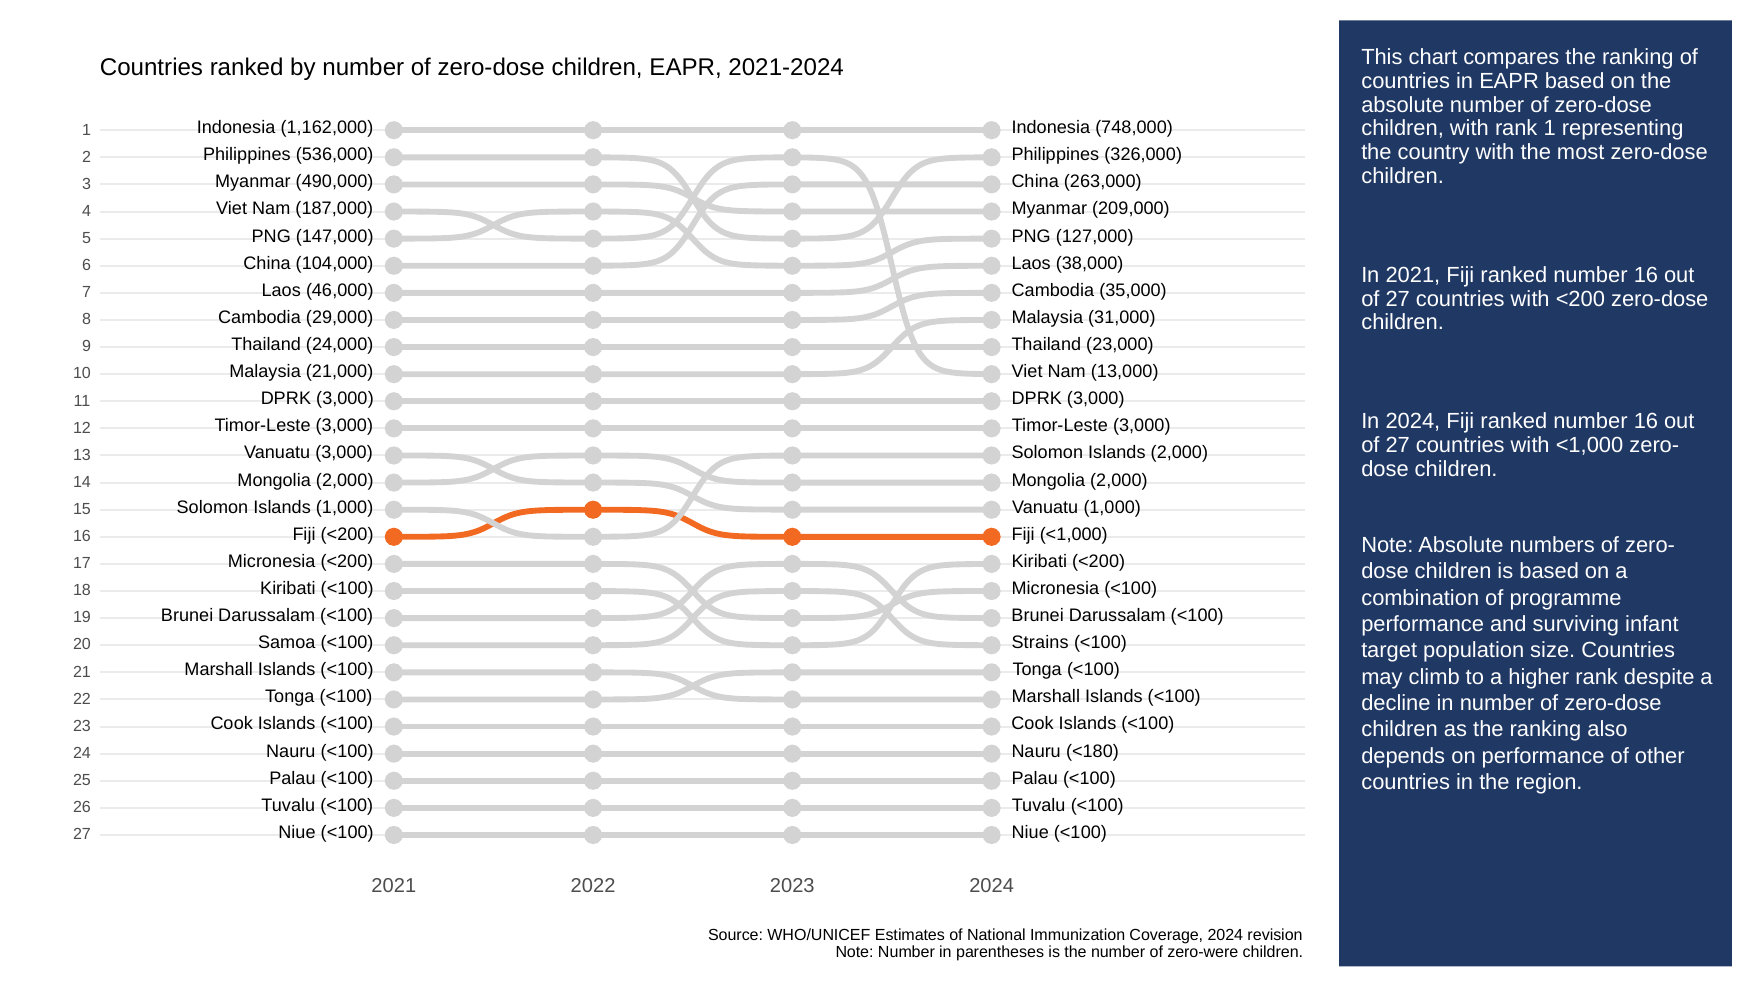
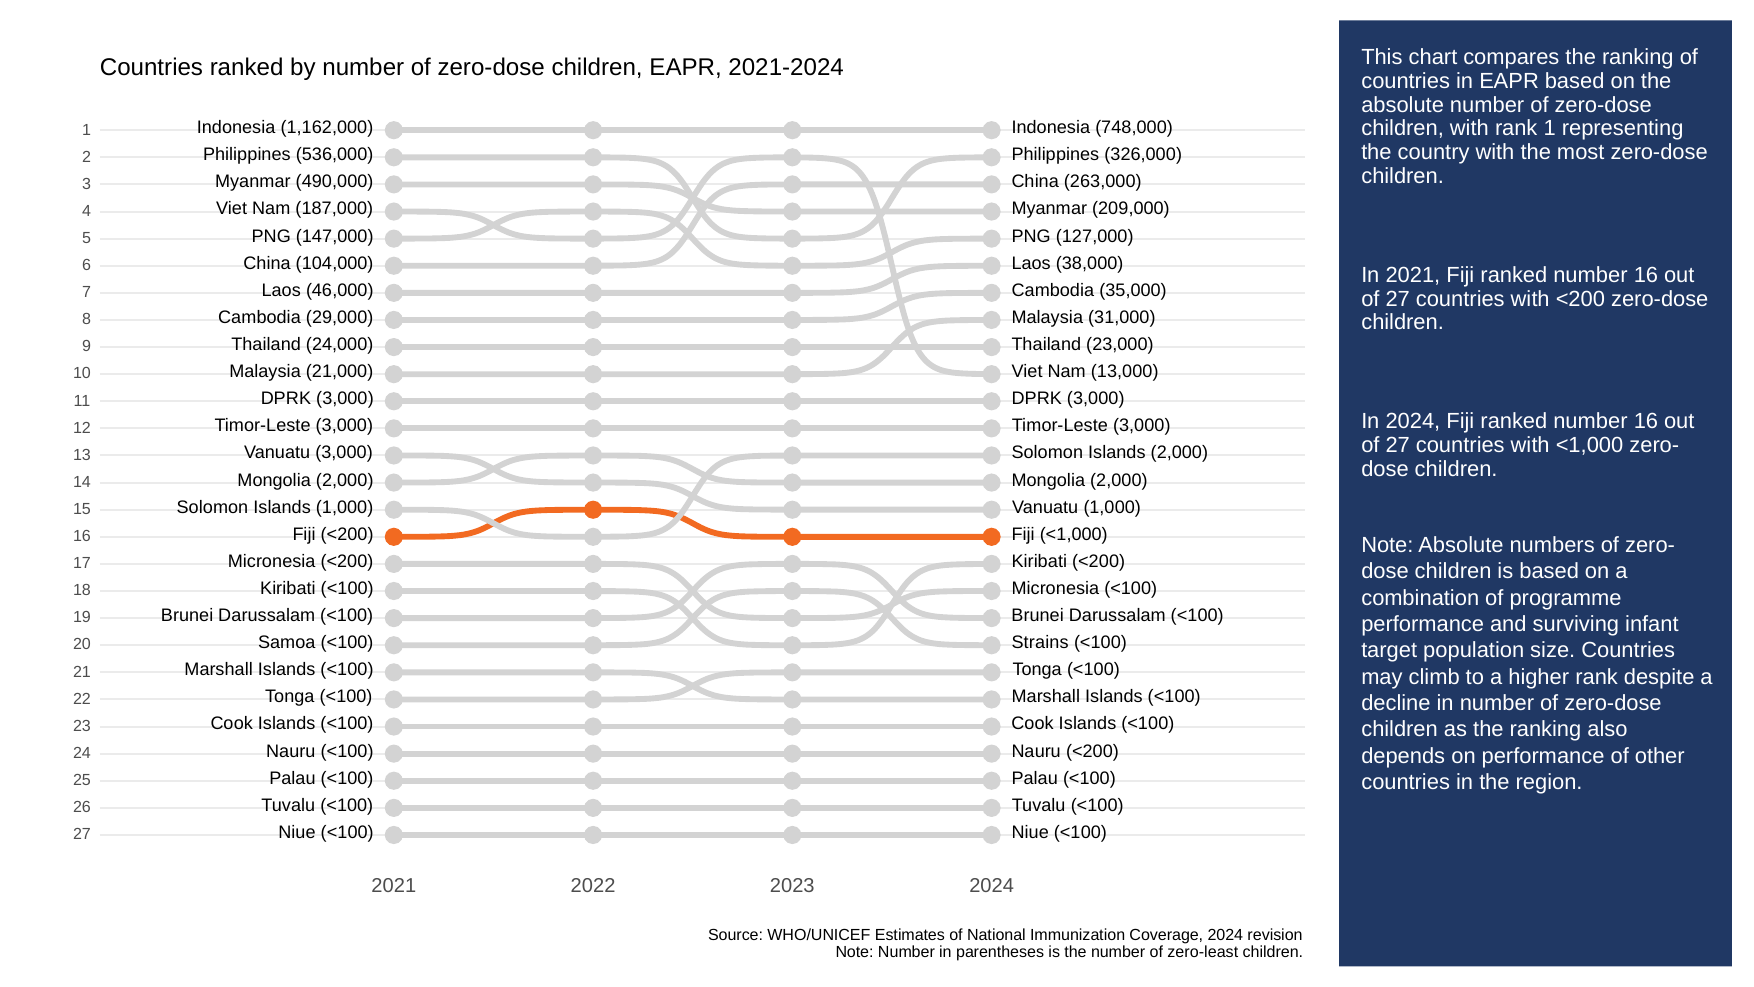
Nauru <180: <180 -> <200 (1092, 751)
zero-were: zero-were -> zero-least (1203, 952)
